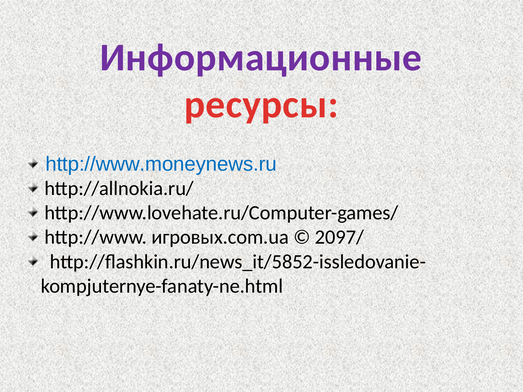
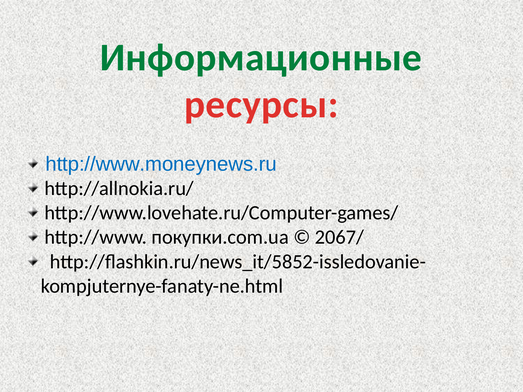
Информационные colour: purple -> green (261, 57)
игровых.com.ua: игровых.com.ua -> покупки.com.ua (220, 237)
2097/: 2097/ -> 2067/ (339, 237)
